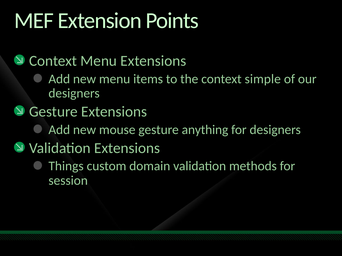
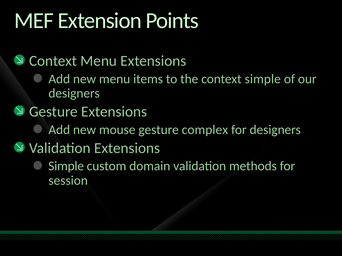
anything: anything -> complex (205, 130)
Things: Things -> Simple (66, 166)
